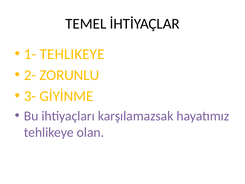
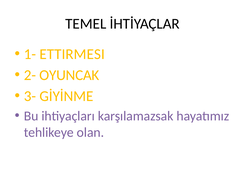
1- TEHLIKEYE: TEHLIKEYE -> ETTIRMESI (72, 54)
ZORUNLU: ZORUNLU -> OYUNCAK (69, 75)
